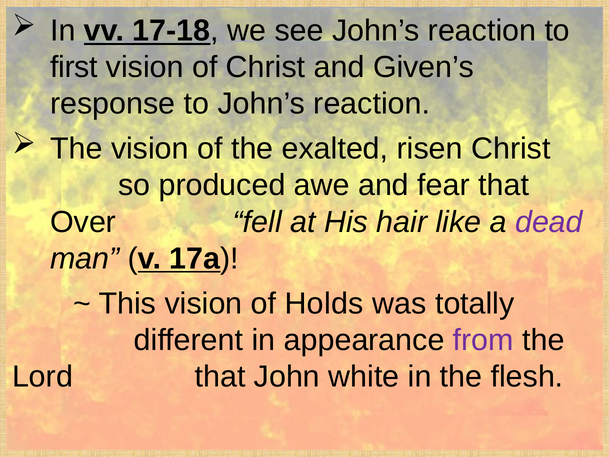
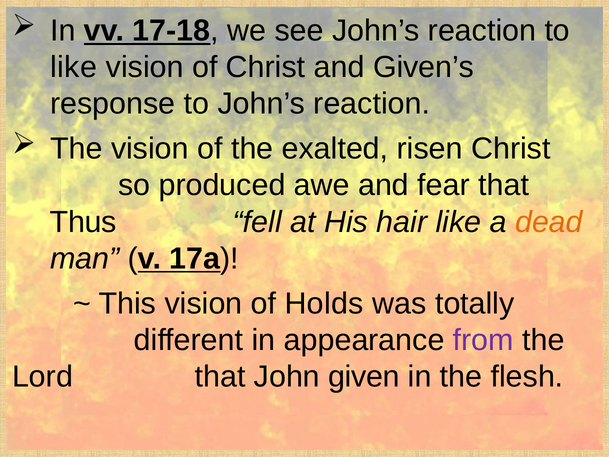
first: first -> like (74, 67)
Over: Over -> Thus (83, 222)
dead colour: purple -> orange (549, 222)
white: white -> given (364, 376)
